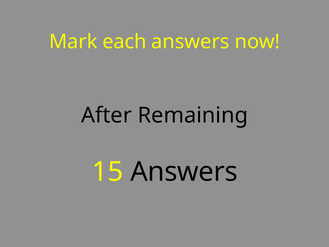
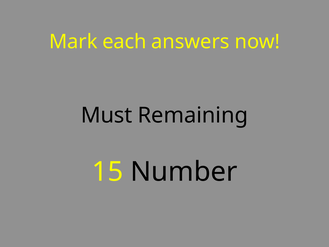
After: After -> Must (107, 115)
15 Answers: Answers -> Number (184, 172)
